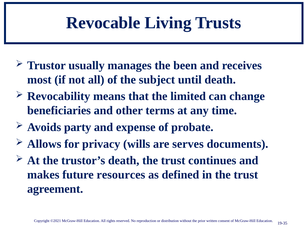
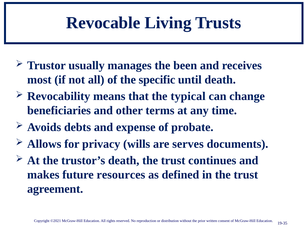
subject: subject -> specific (157, 80)
limited: limited -> typical (188, 96)
party: party -> debts (78, 127)
